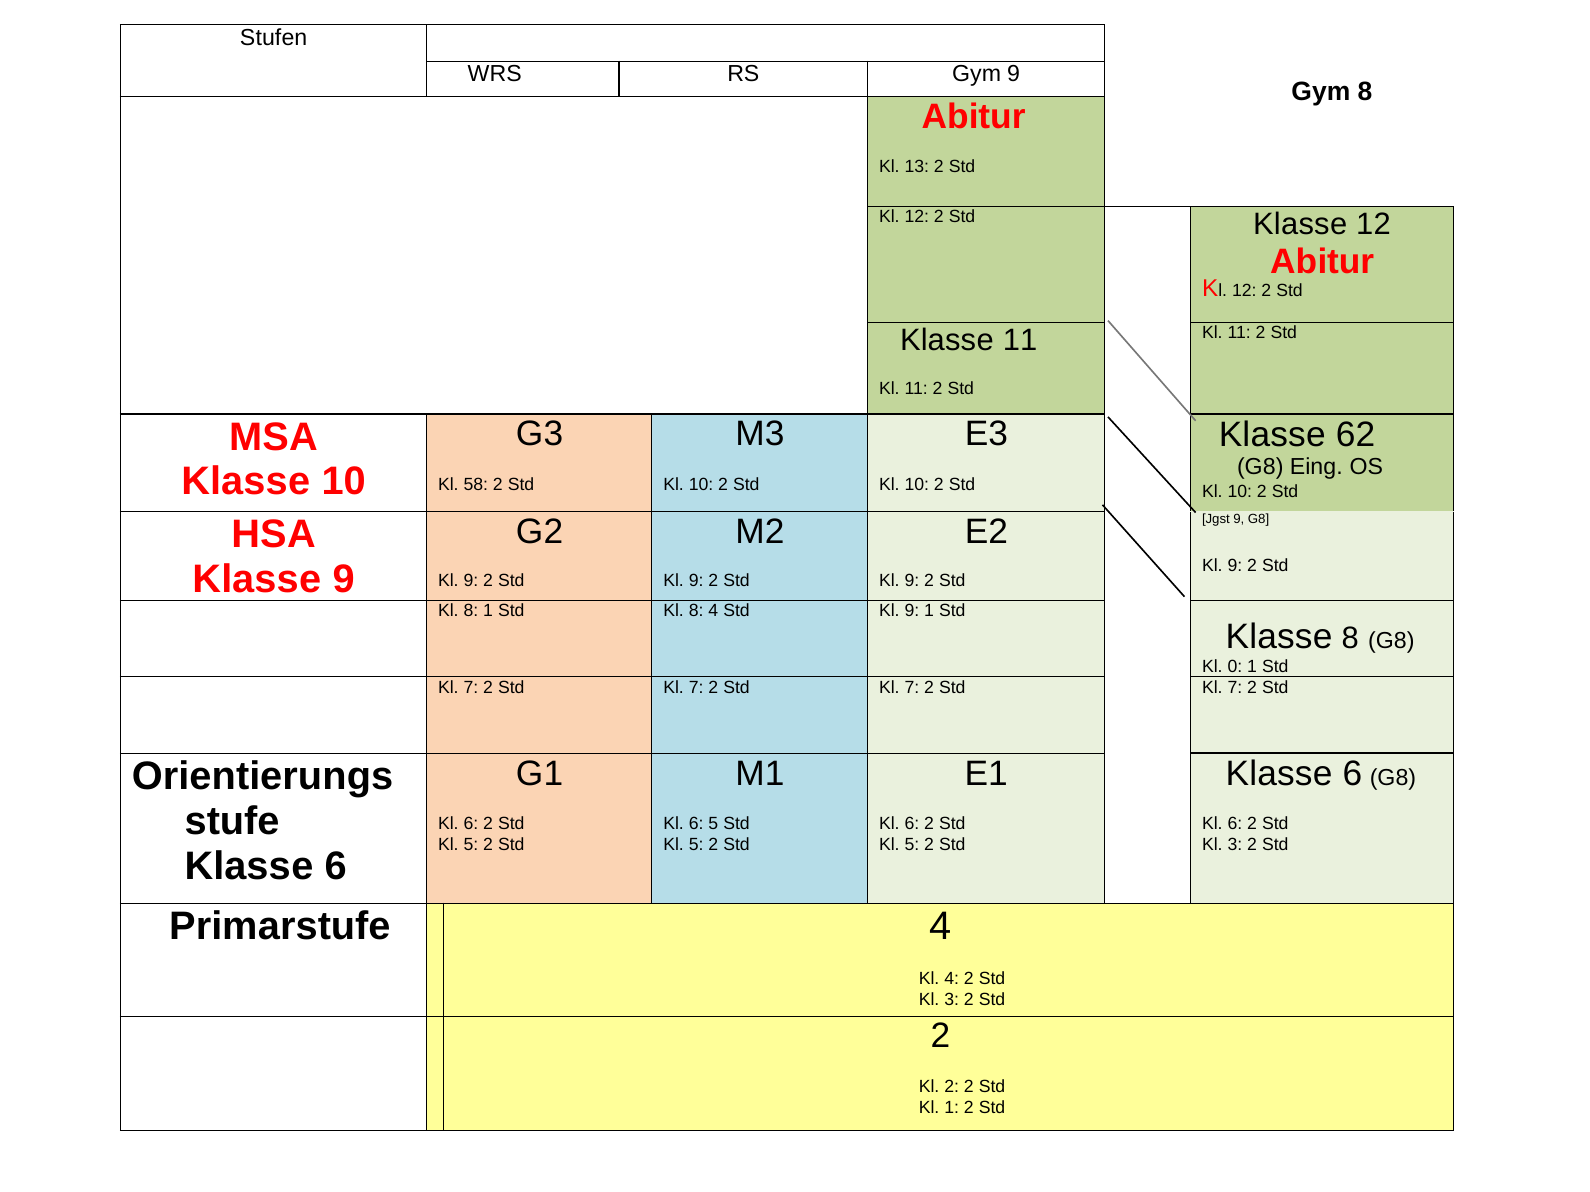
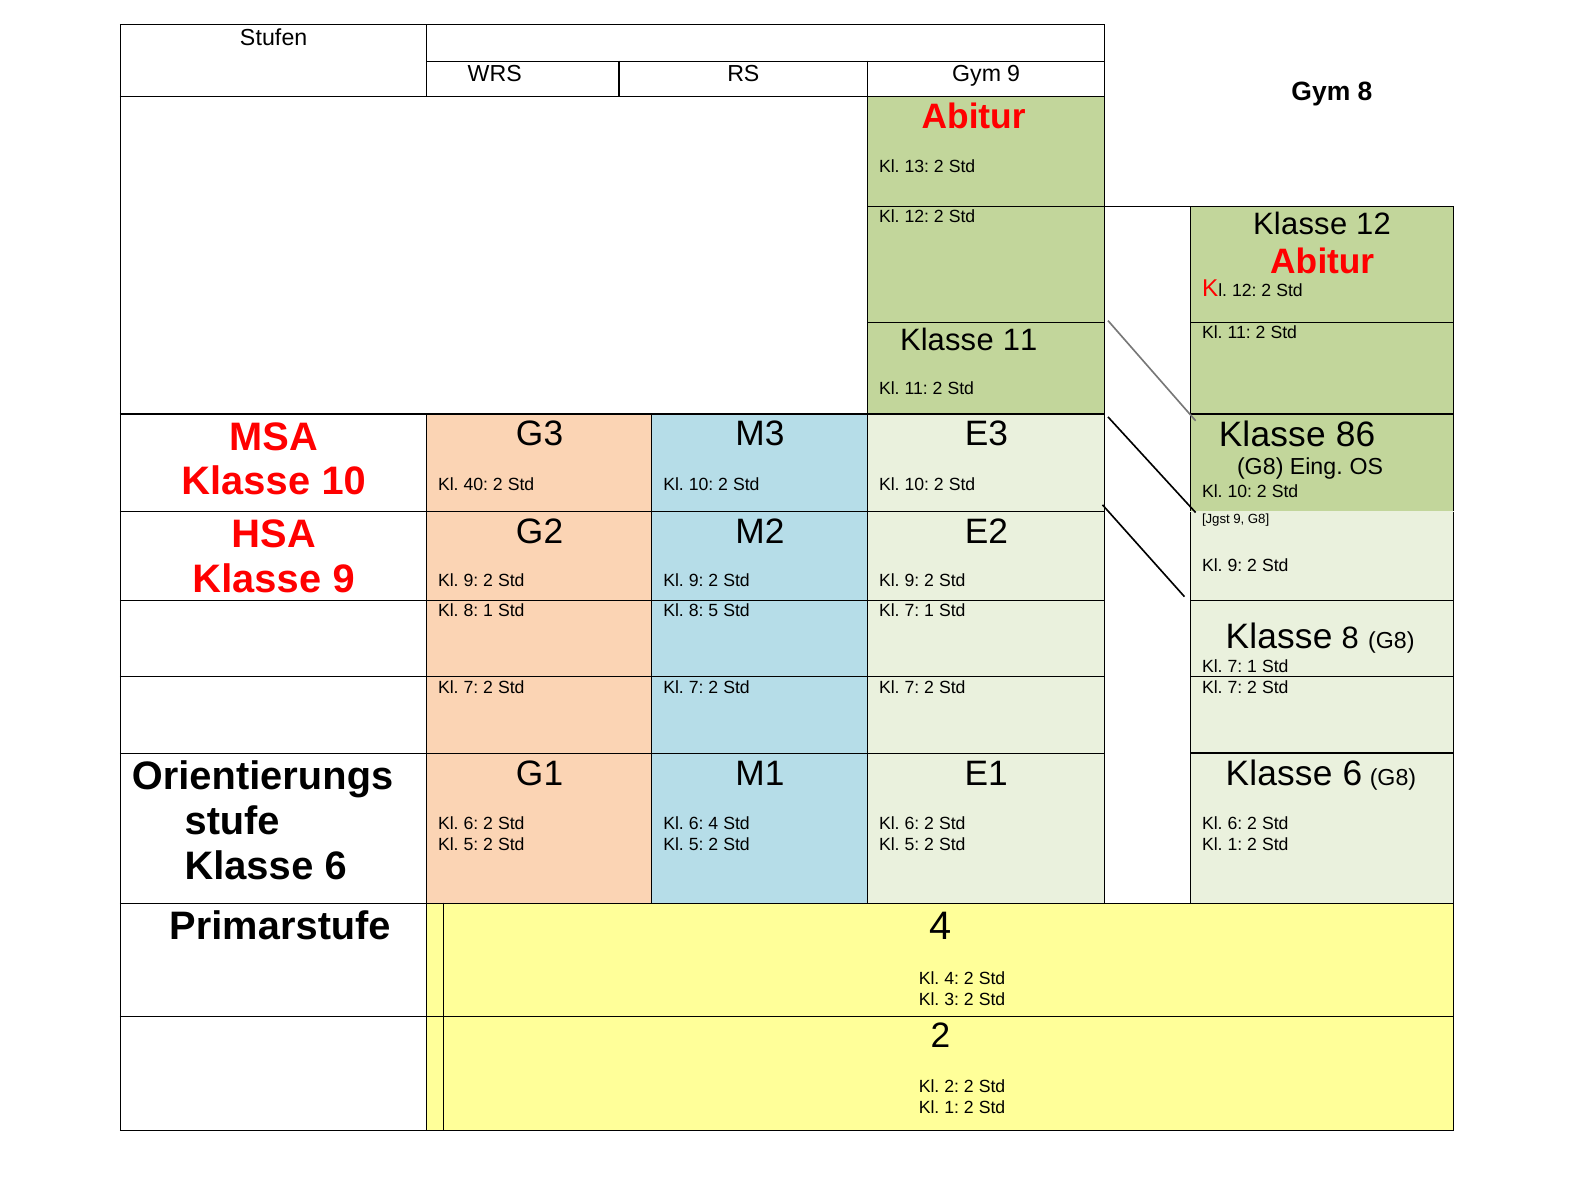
62: 62 -> 86 (1356, 435)
58: 58 -> 40 (476, 484)
8 4: 4 -> 5 (713, 611)
9: 9 -> 7 (912, 611)
0: 0 -> 7 (1235, 667)
6 5: 5 -> 4 (713, 824)
3: 3 -> 1 (1235, 845)
